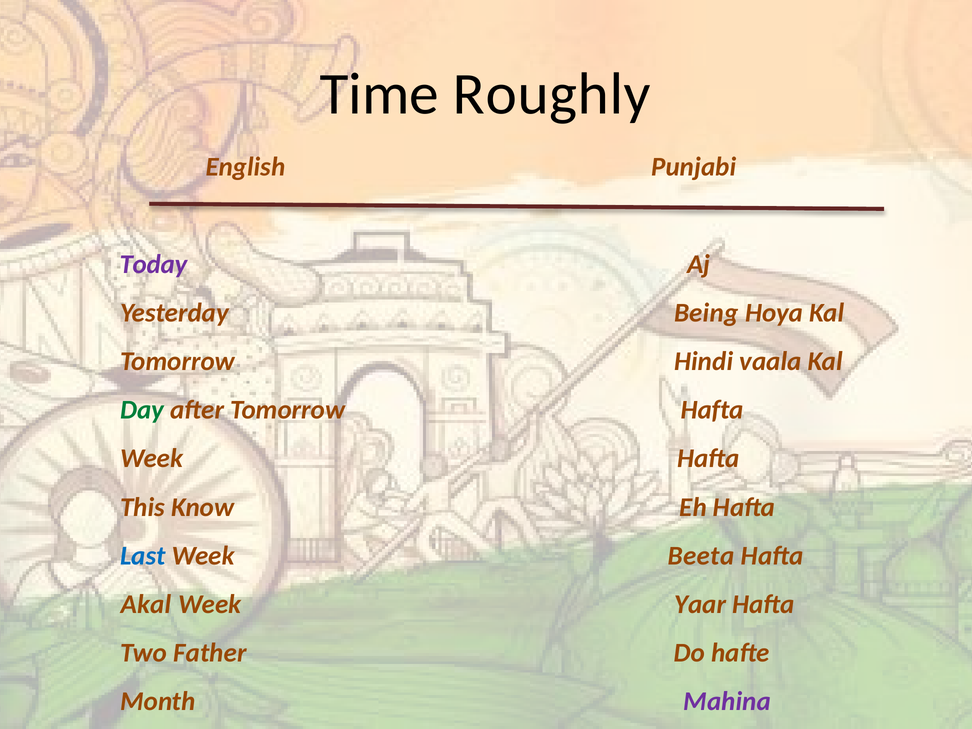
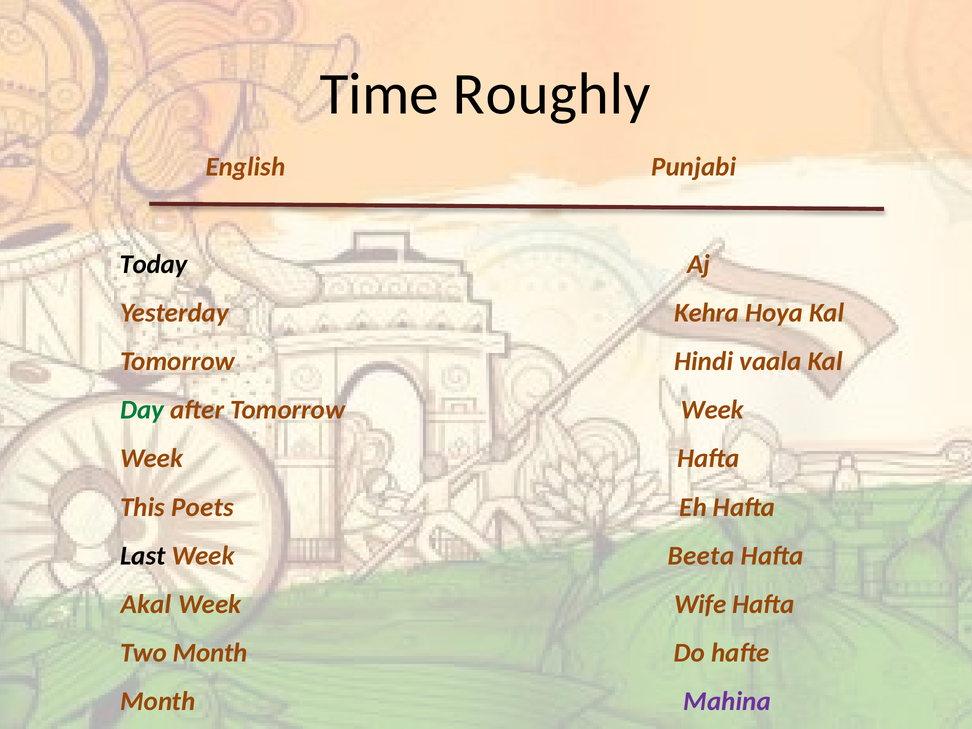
Today colour: purple -> black (154, 264)
Being: Being -> Kehra (707, 313)
Tomorrow Hafta: Hafta -> Week (712, 410)
Know: Know -> Poets (203, 507)
Last colour: blue -> black (143, 556)
Yaar: Yaar -> Wife (700, 604)
Two Father: Father -> Month (210, 653)
